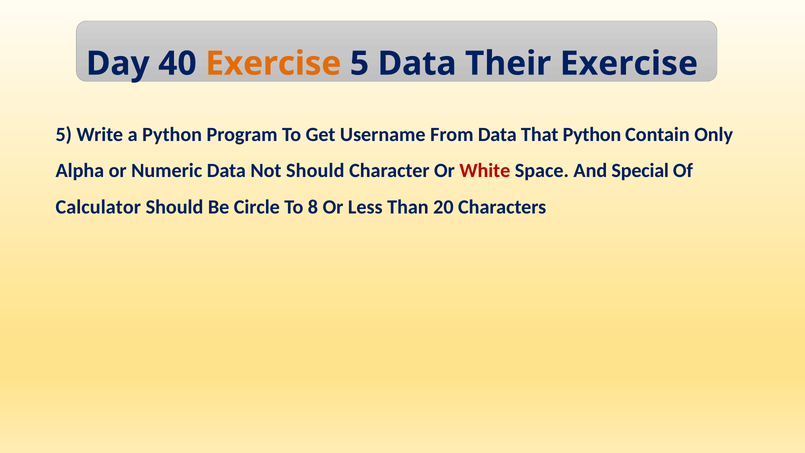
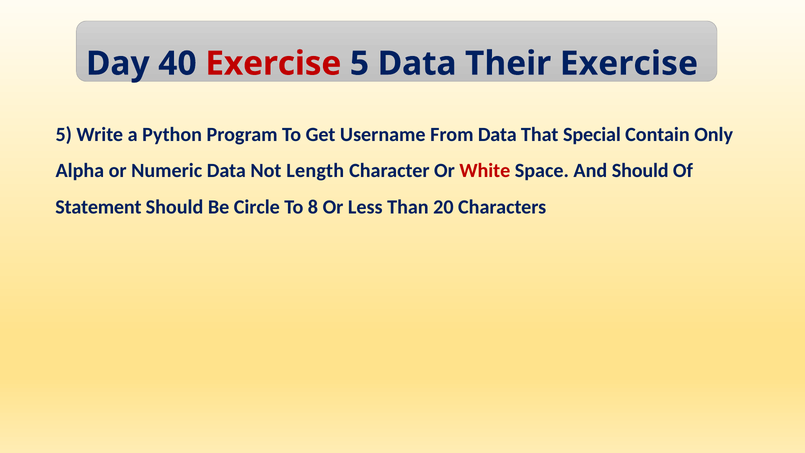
Exercise colour: orange -> red (273, 64)
That Python: Python -> Special (592, 134)
Not Should: Should -> Length (315, 171)
And Special: Special -> Should (640, 171)
Calculator: Calculator -> Statement (98, 207)
